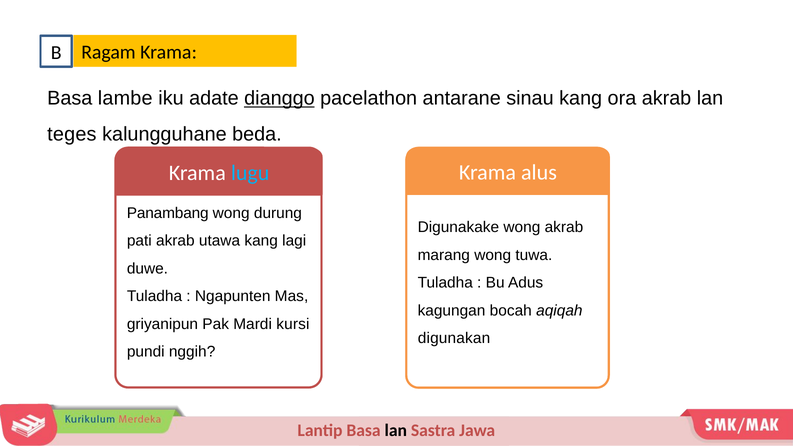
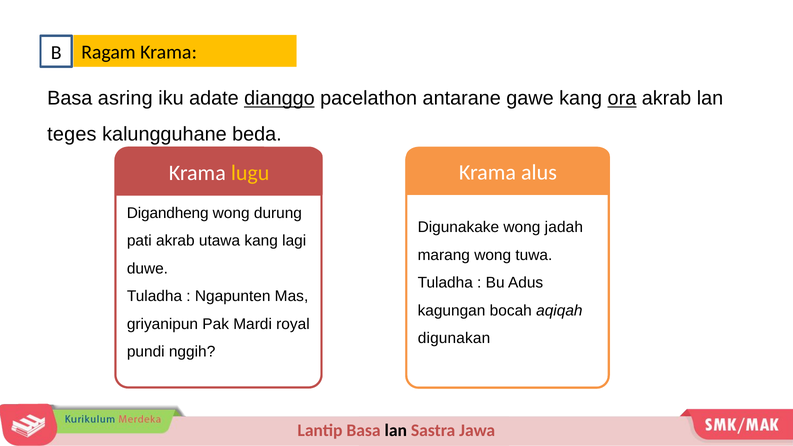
lambe: lambe -> asring (125, 98)
sinau: sinau -> gawe (530, 98)
ora underline: none -> present (622, 98)
lugu colour: light blue -> yellow (250, 173)
Panambang: Panambang -> Digandheng (168, 213)
wong akrab: akrab -> jadah (564, 227)
kursi: kursi -> royal (293, 324)
